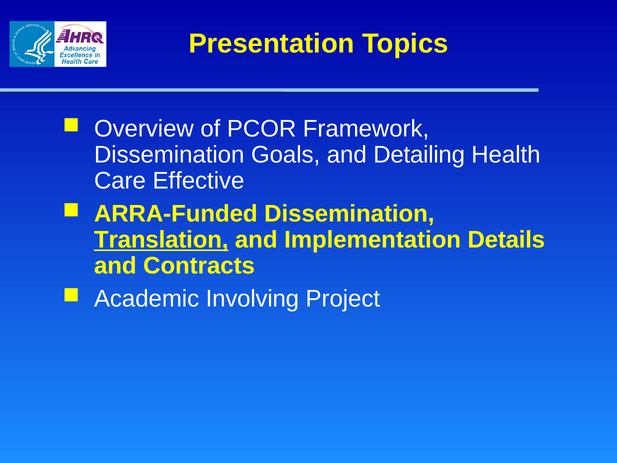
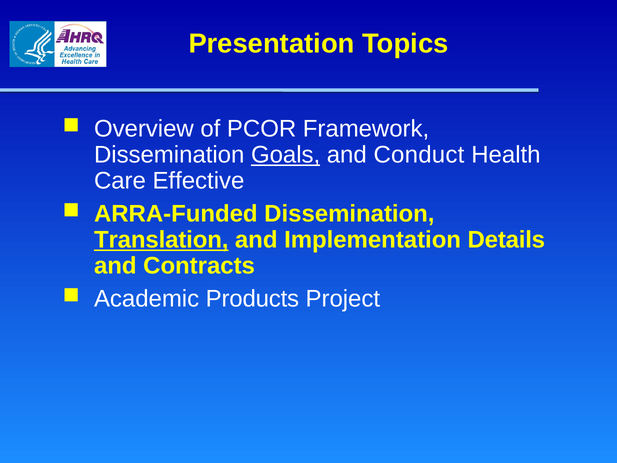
Goals underline: none -> present (286, 155)
Detailing: Detailing -> Conduct (419, 155)
Involving: Involving -> Products (252, 299)
